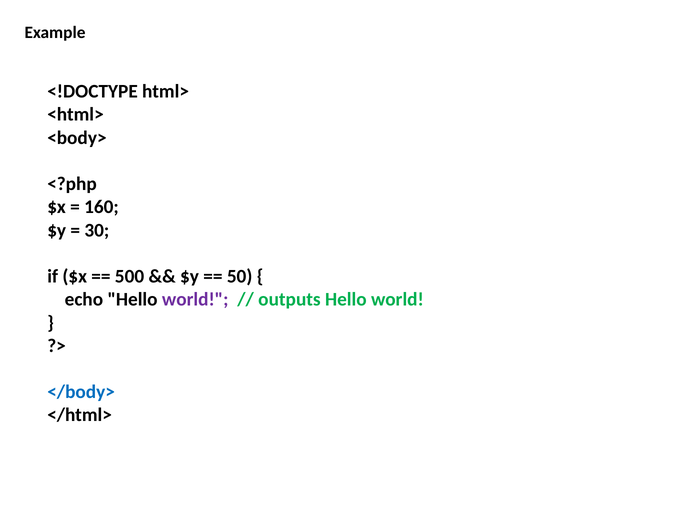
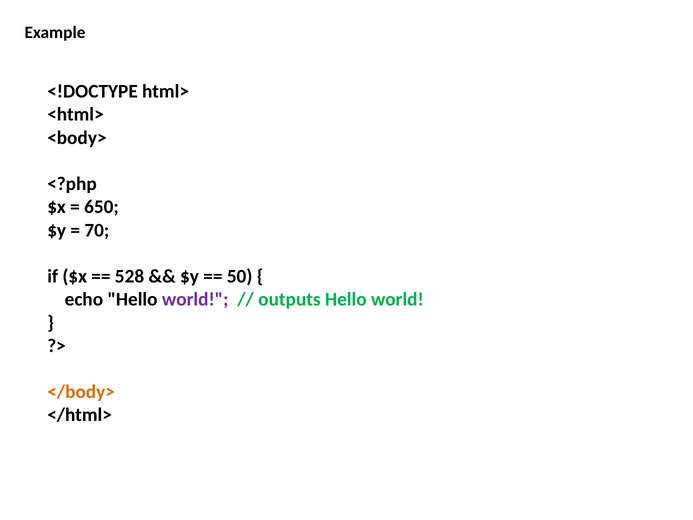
160: 160 -> 650 (101, 207)
30: 30 -> 70 (97, 230)
500: 500 -> 528 (130, 276)
</body> colour: blue -> orange (81, 392)
